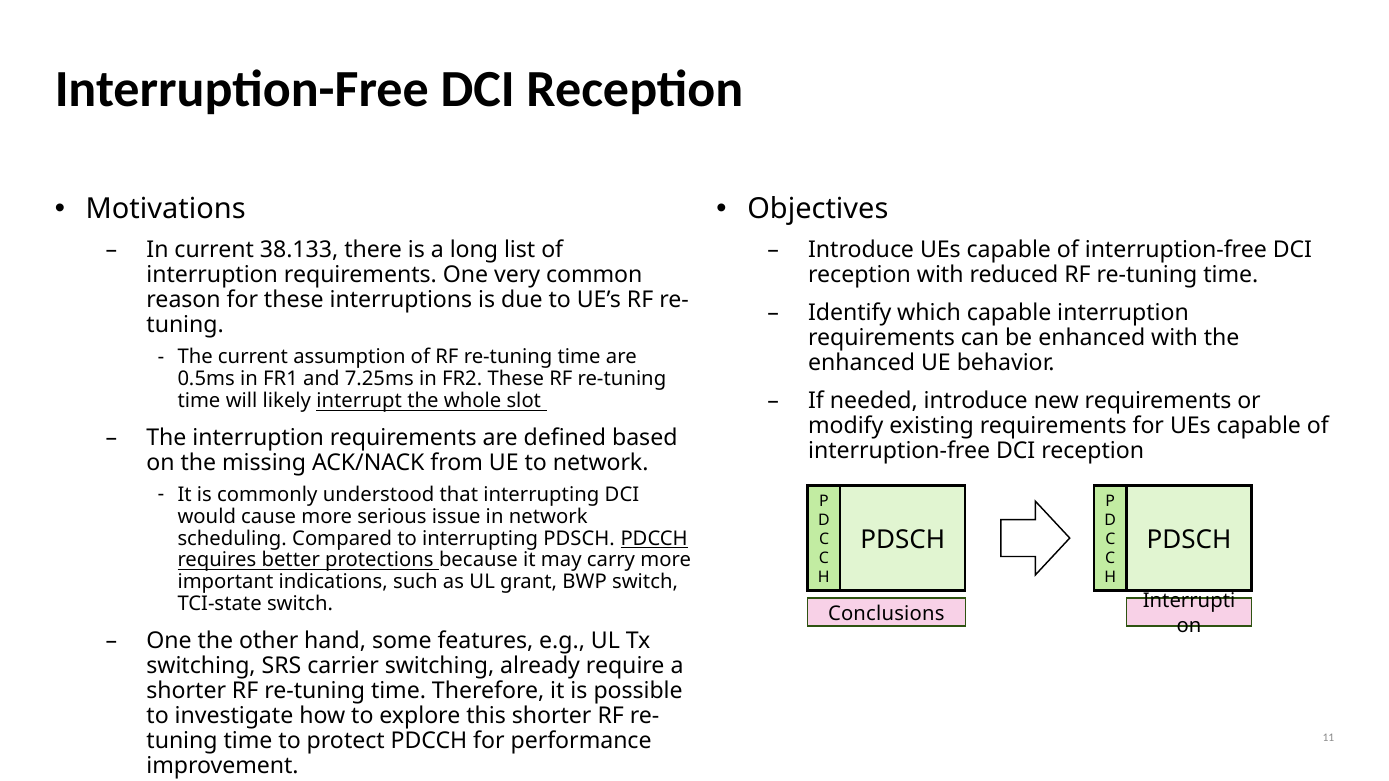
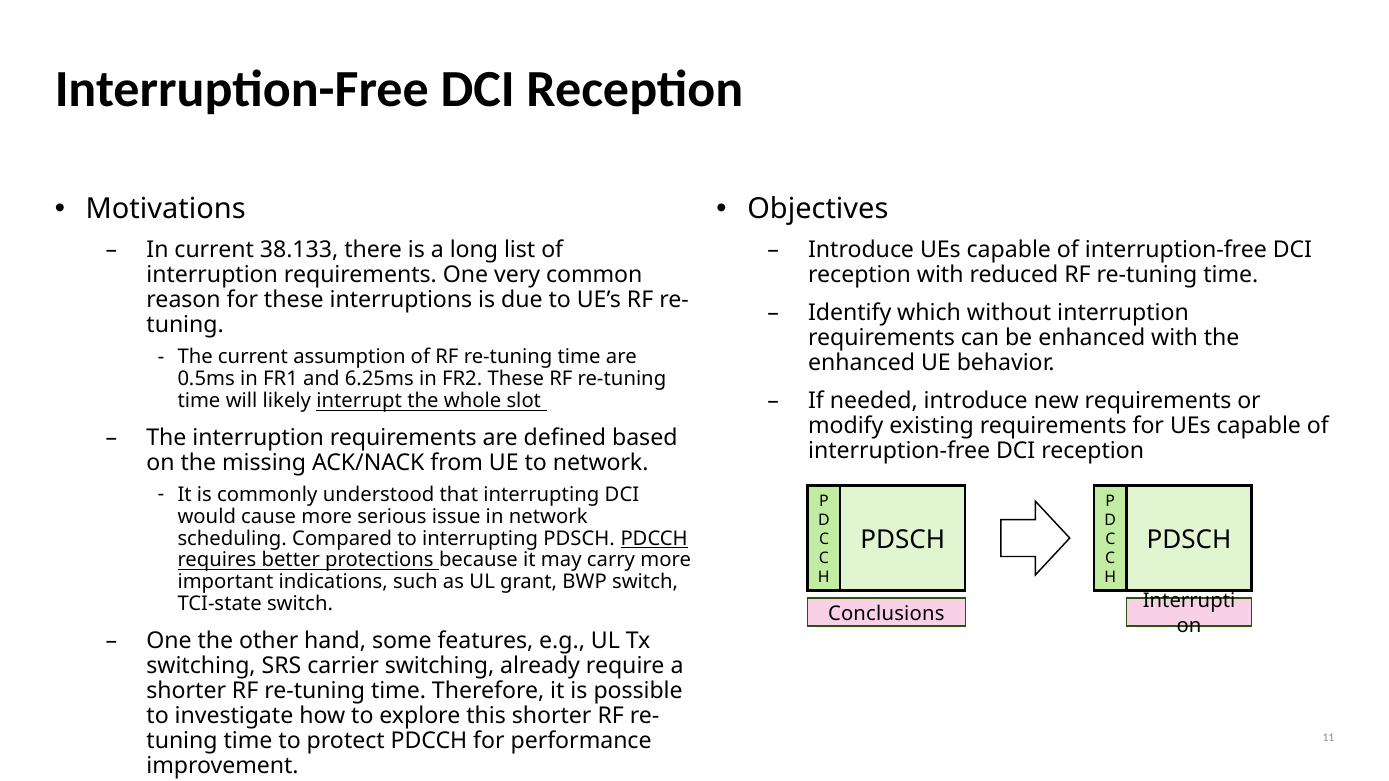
which capable: capable -> without (1009, 313)
7.25ms: 7.25ms -> 6.25ms (379, 379)
